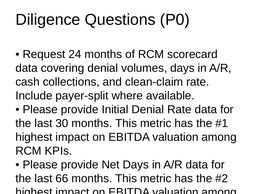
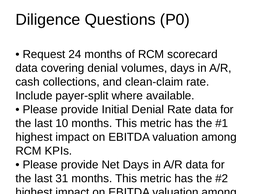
30: 30 -> 10 (62, 123)
66: 66 -> 31 (62, 178)
